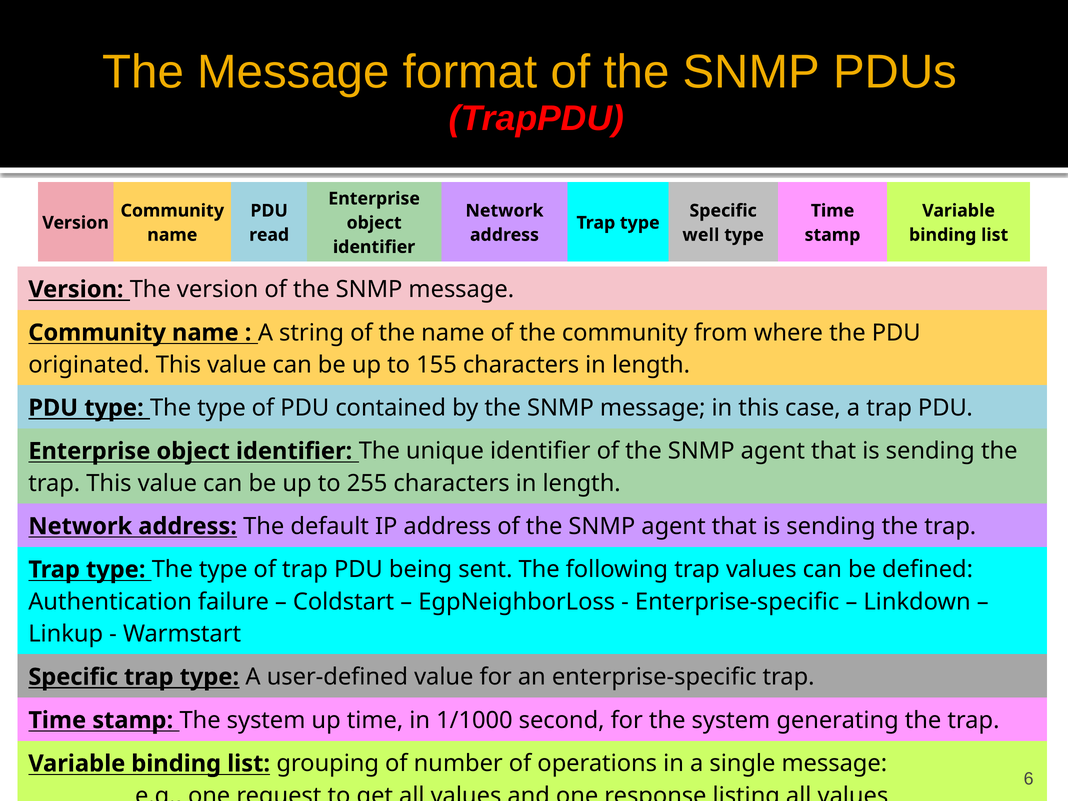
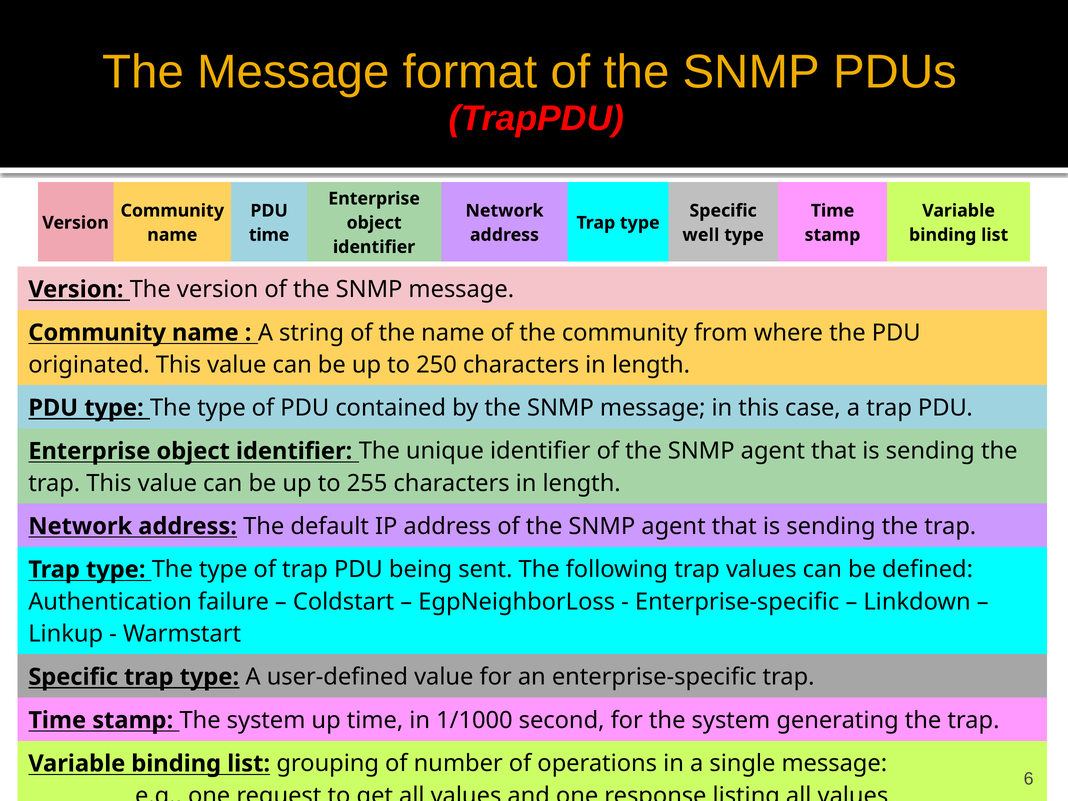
read: read -> time (269, 235)
155: 155 -> 250 (437, 365)
